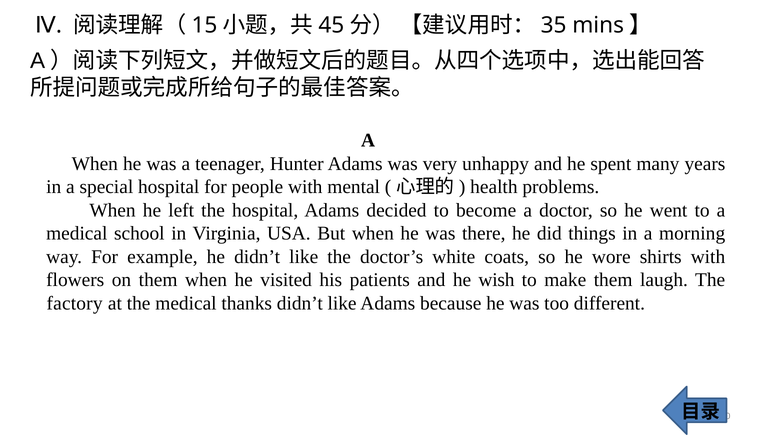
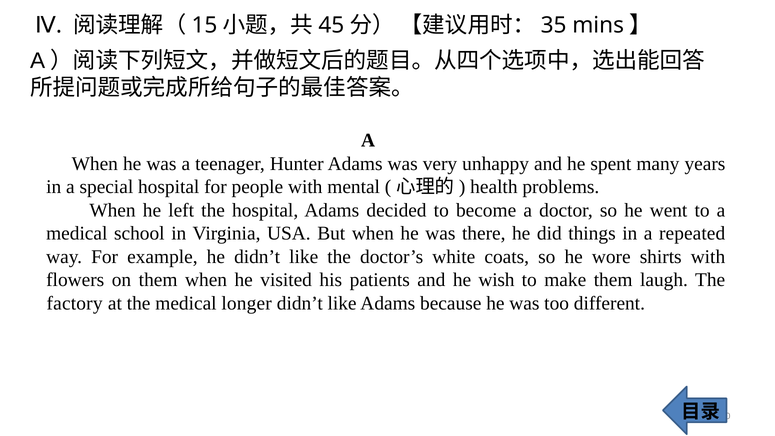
morning: morning -> repeated (692, 233)
thanks: thanks -> longer (247, 303)
